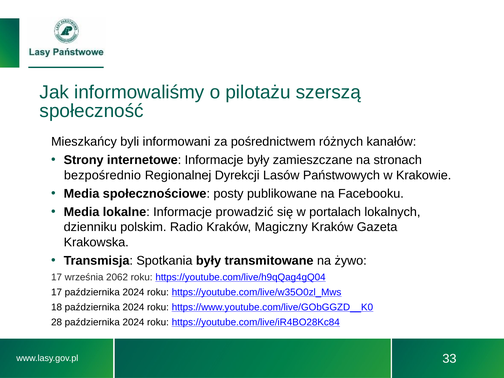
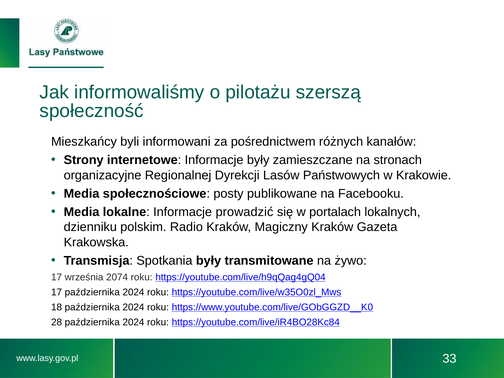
bezpośrednio: bezpośrednio -> organizacyjne (103, 175)
2062: 2062 -> 2074 (117, 277)
